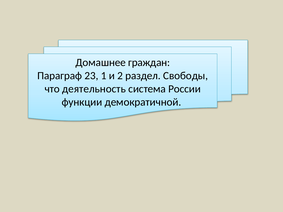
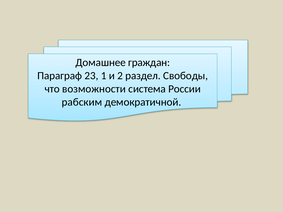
деятельность: деятельность -> возможности (94, 89)
функции: функции -> рабским (82, 102)
